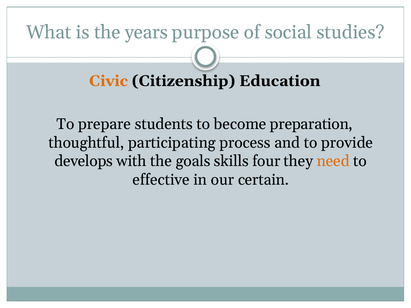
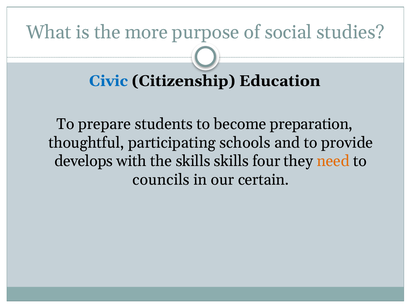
years: years -> more (146, 32)
Civic colour: orange -> blue (109, 81)
process: process -> schools (245, 143)
the goals: goals -> skills (193, 161)
effective: effective -> councils (161, 180)
